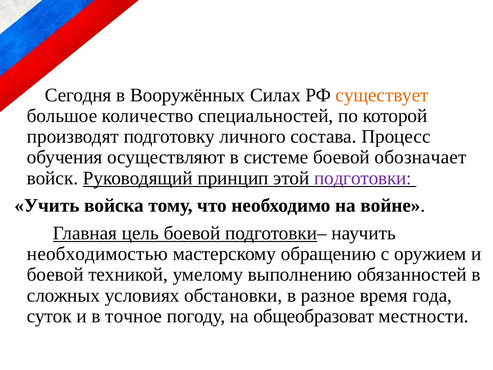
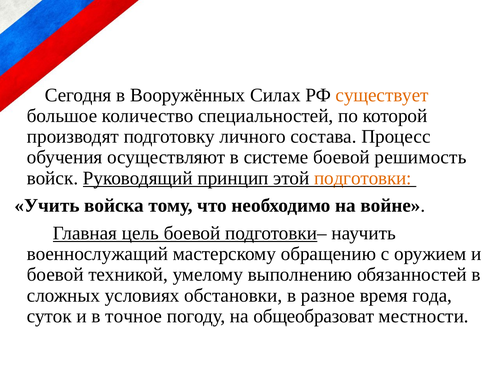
обозначает: обозначает -> решимость (421, 157)
подготовки colour: purple -> orange (363, 178)
необходимостью: необходимостью -> военнослужащий (98, 254)
